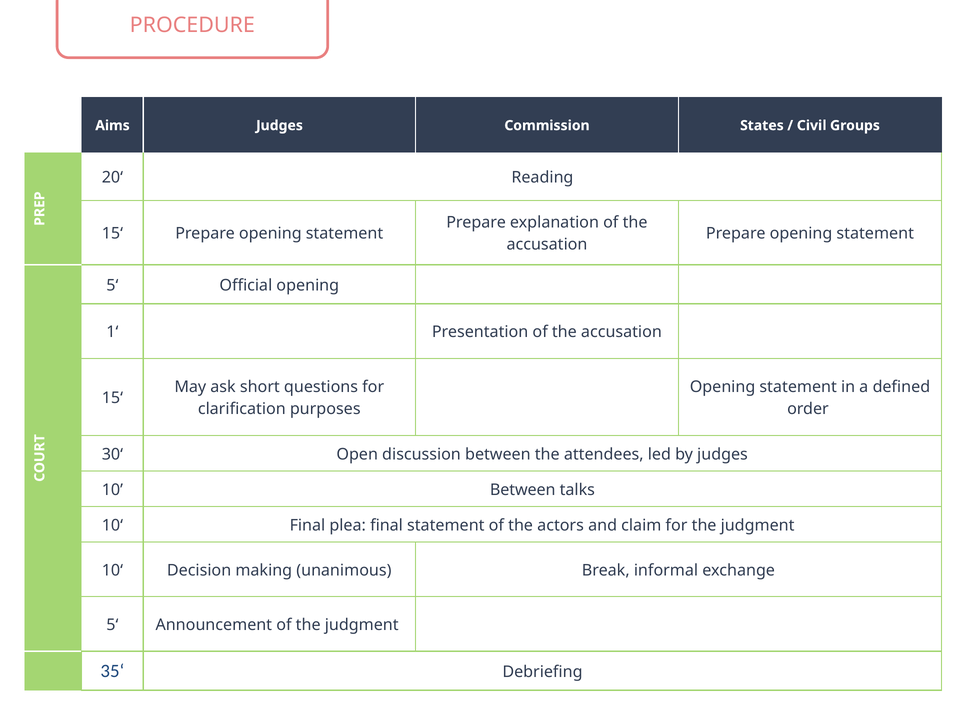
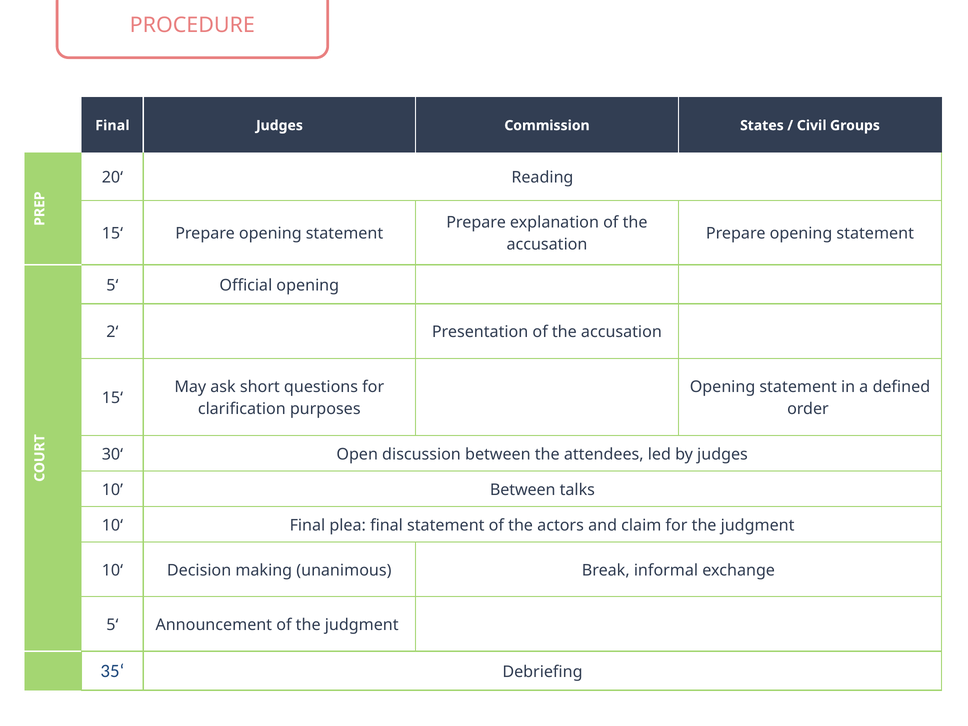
Aims: Aims -> Final (112, 126)
1‘: 1‘ -> 2‘ (112, 332)
